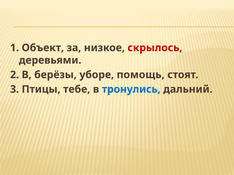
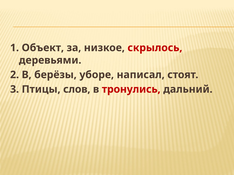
помощь: помощь -> написал (141, 75)
тебе: тебе -> слов (77, 90)
тронулись colour: blue -> red (131, 90)
